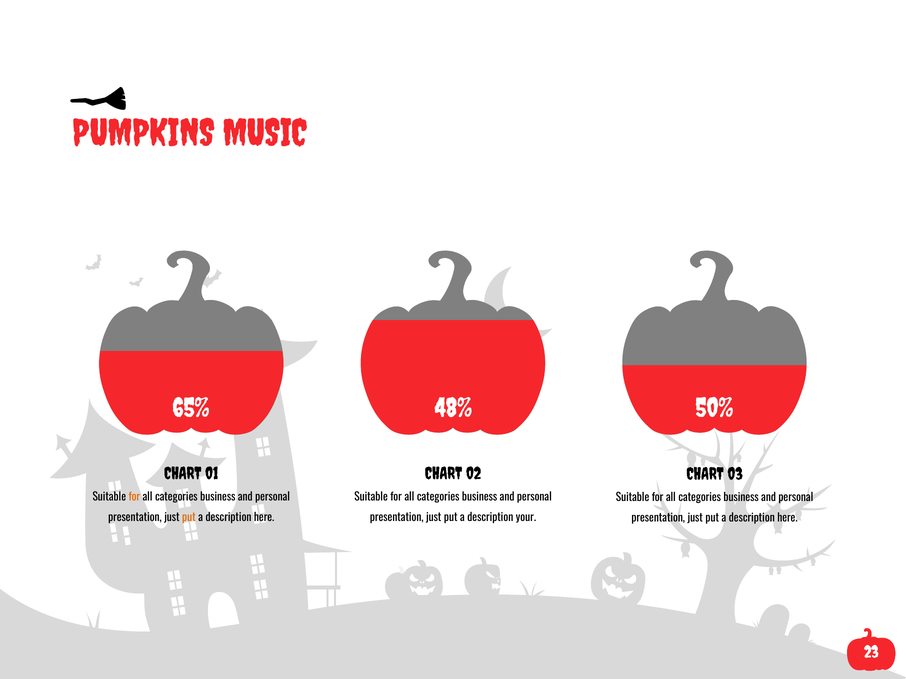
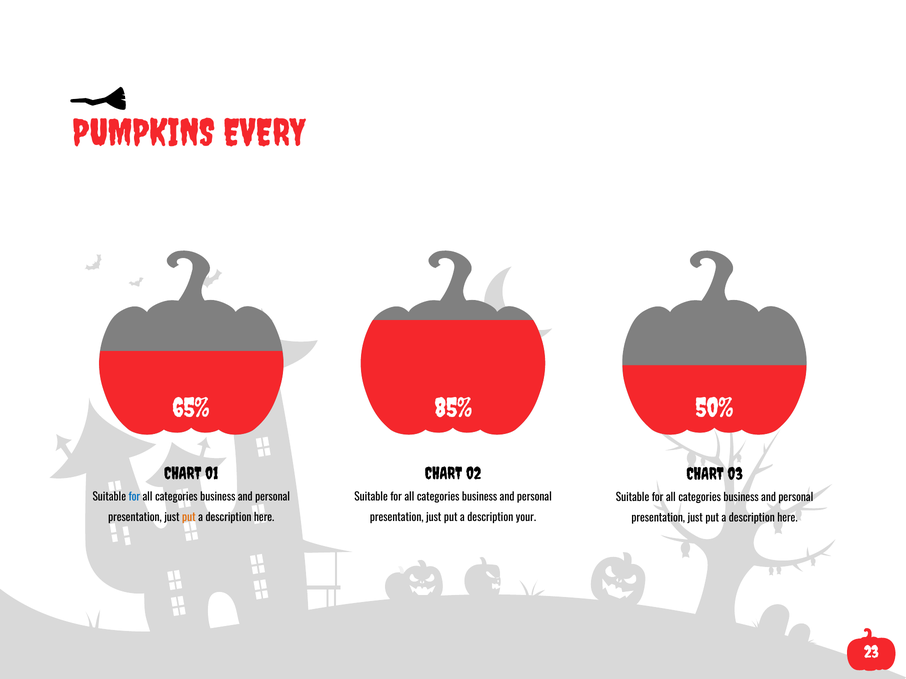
MUSIC: MUSIC -> EVERY (265, 133)
48%: 48% -> 85% (453, 409)
for colour: orange -> blue (134, 498)
